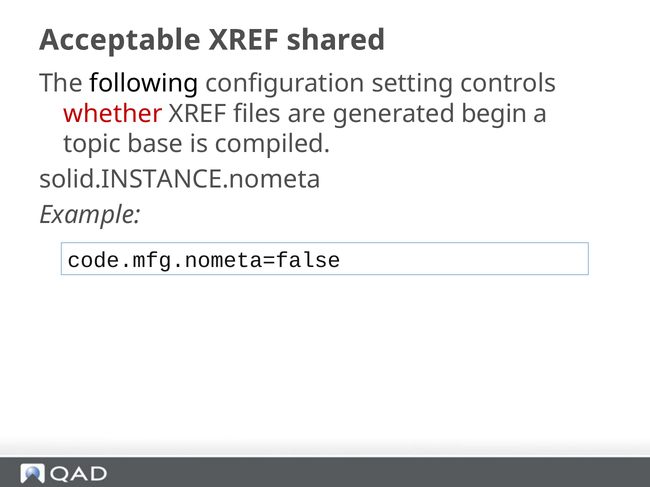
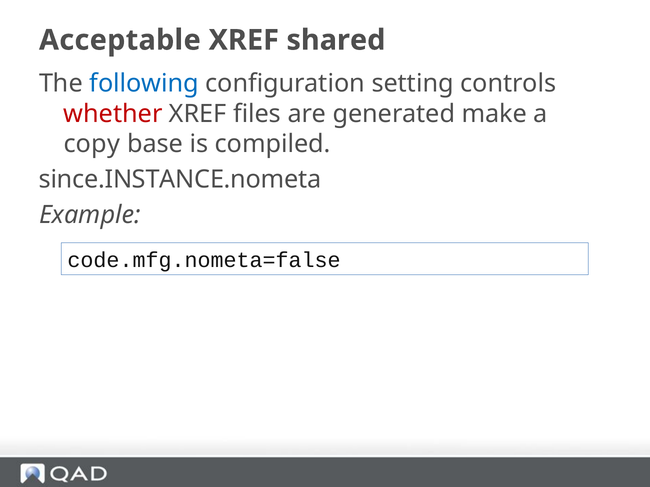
following colour: black -> blue (144, 84)
begin: begin -> make (494, 114)
topic: topic -> copy (92, 144)
solid.INSTANCE.nometa: solid.INSTANCE.nometa -> since.INSTANCE.nometa (180, 180)
